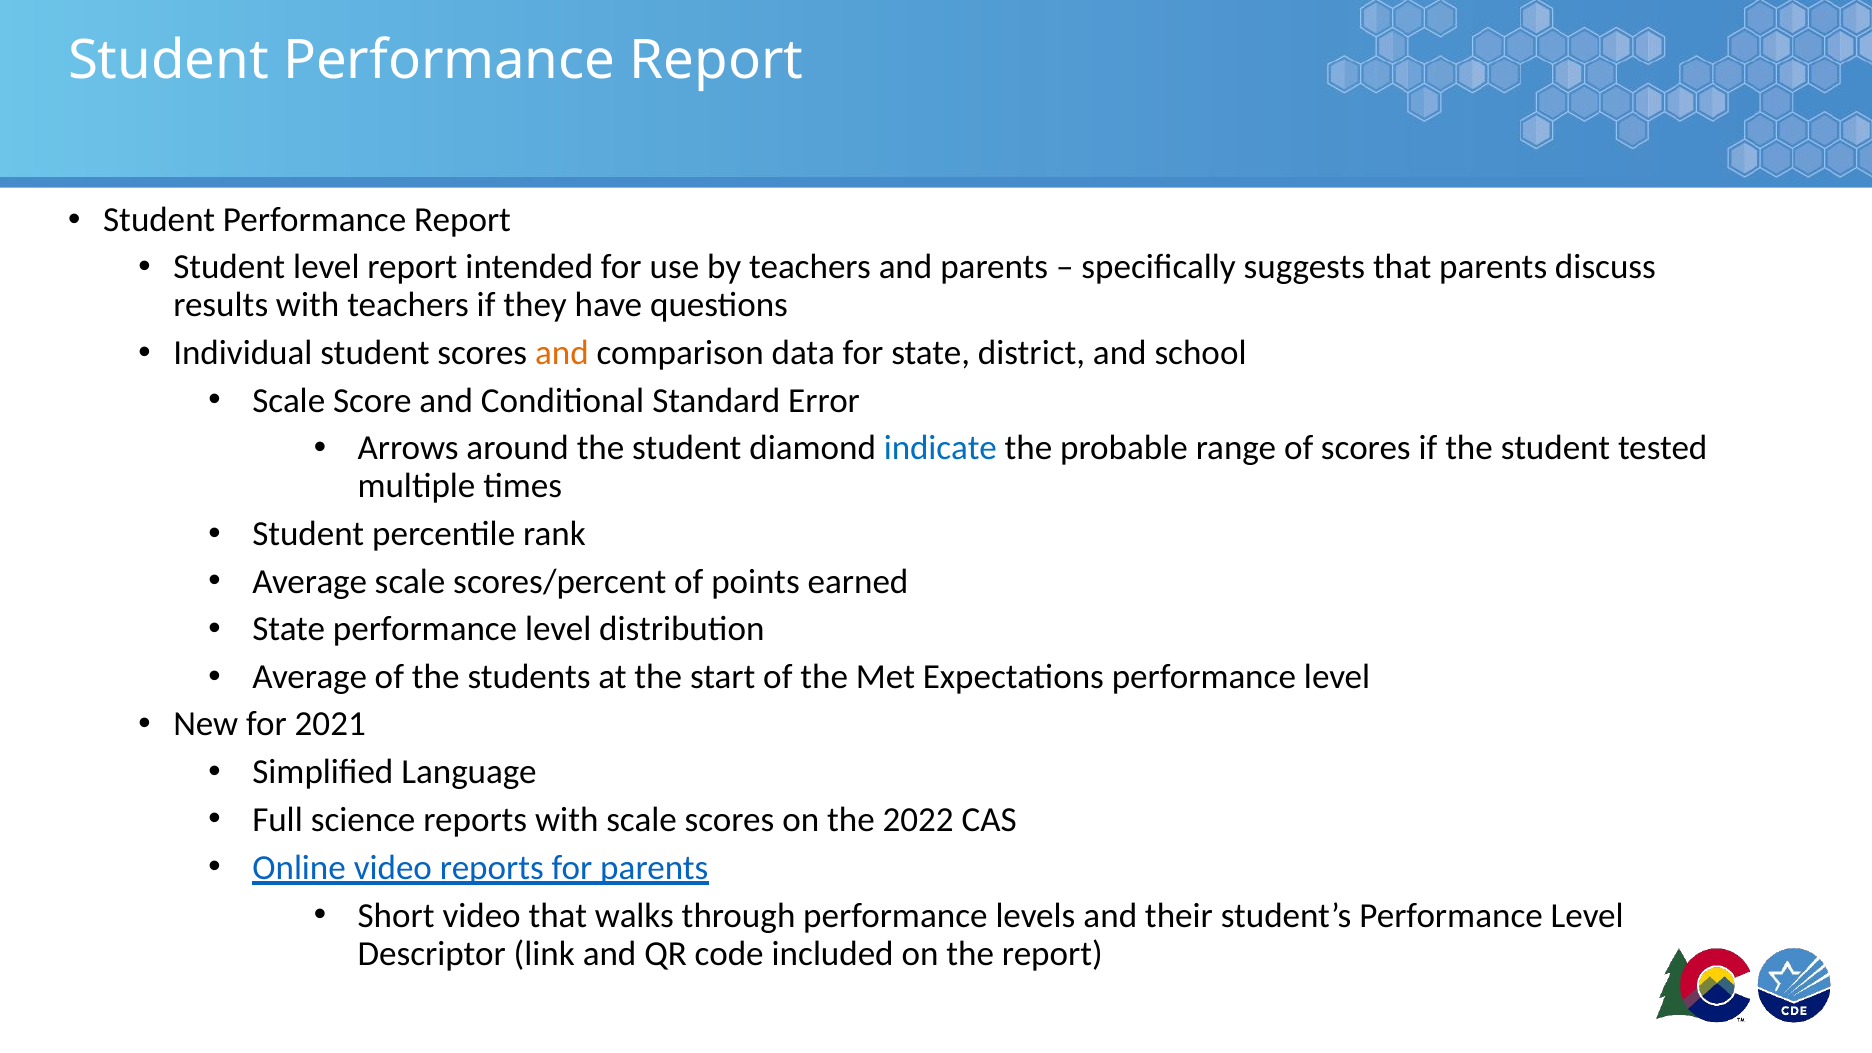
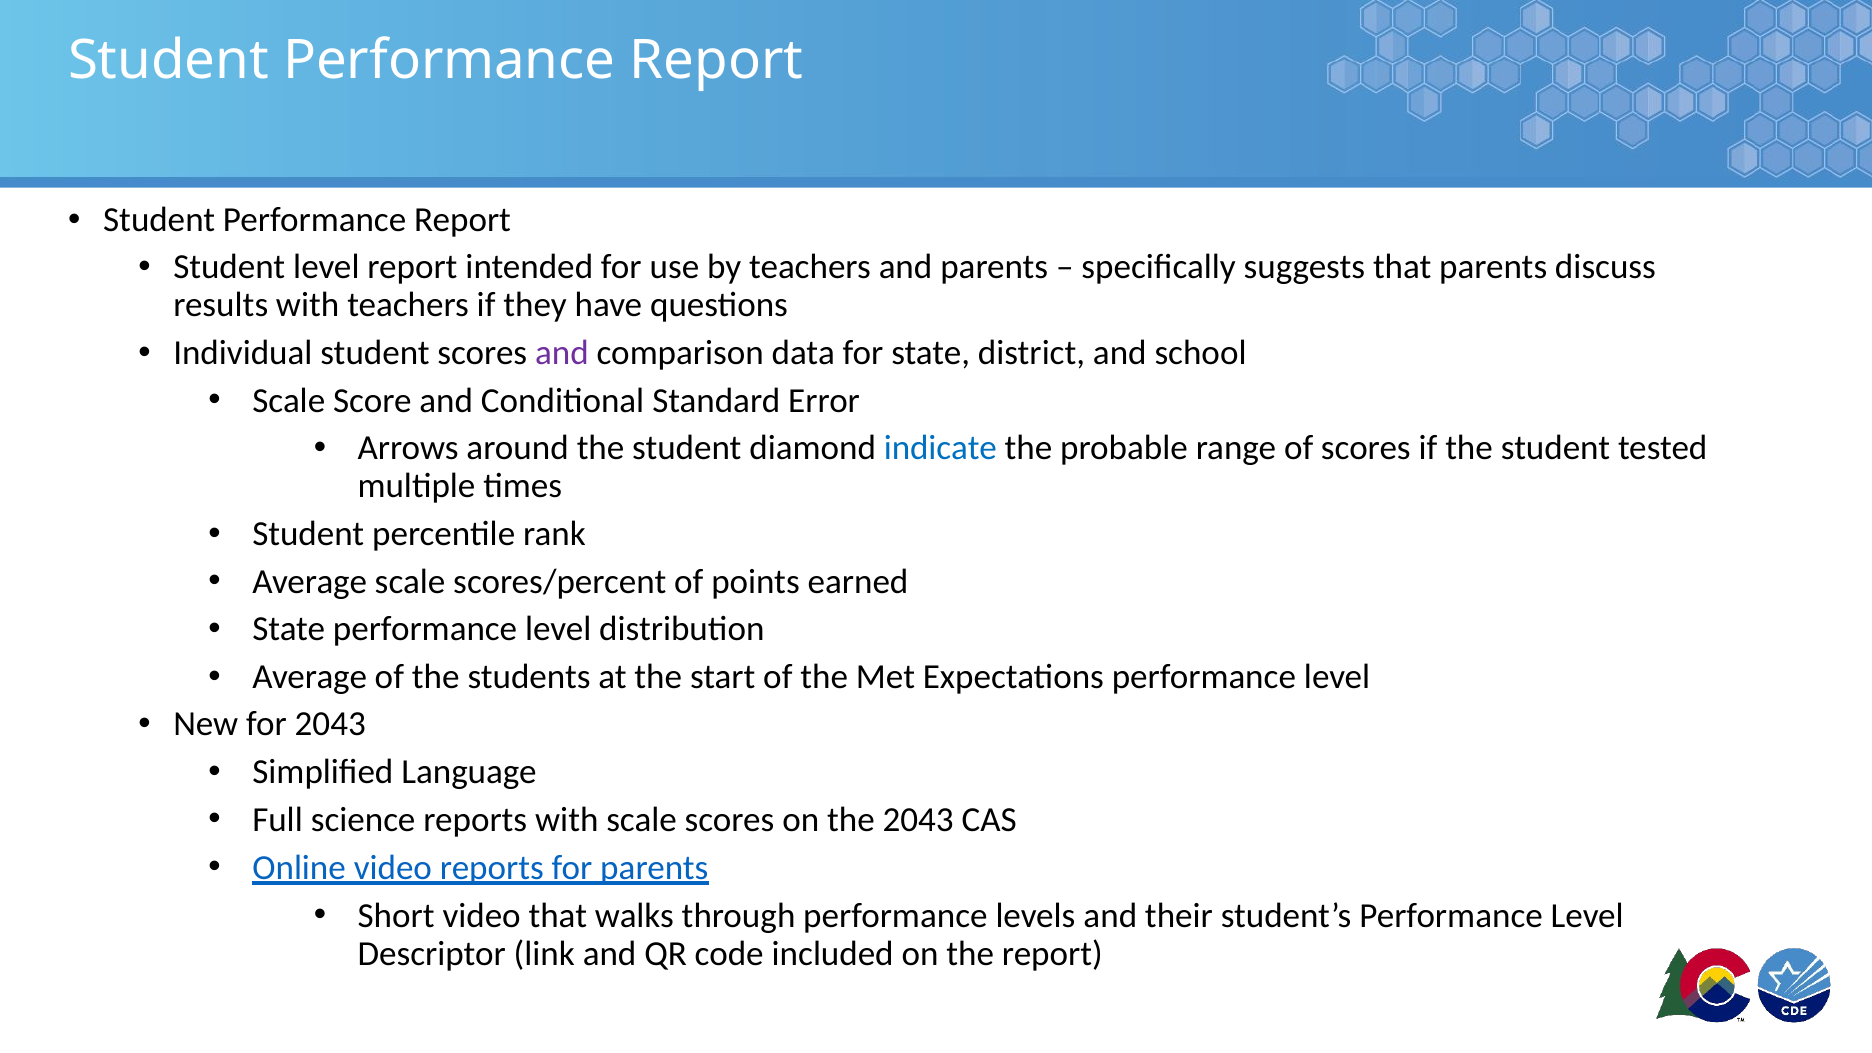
and colour: orange -> purple (562, 353)
for 2021: 2021 -> 2043 (330, 724)
the 2022: 2022 -> 2043 (918, 820)
